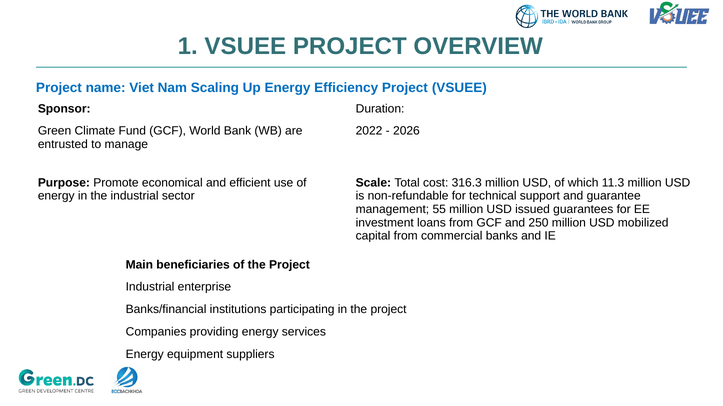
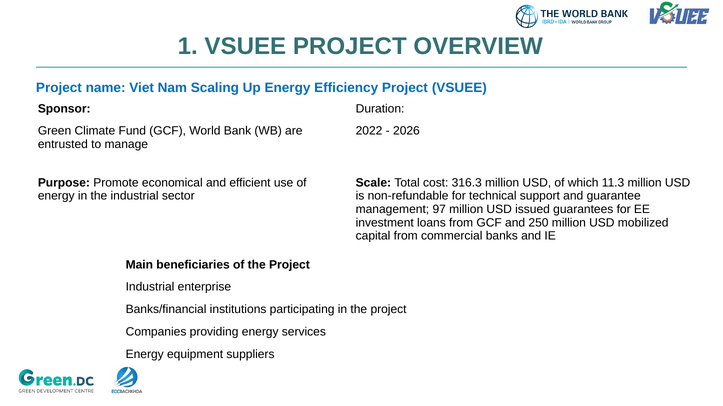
55: 55 -> 97 (439, 210)
